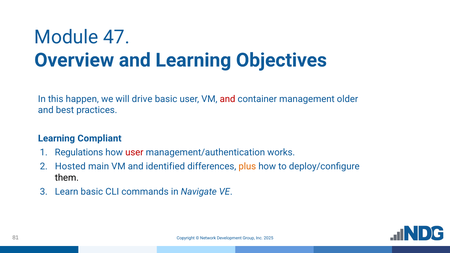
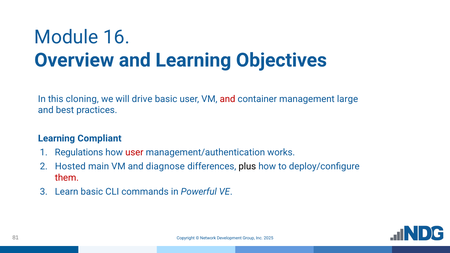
47: 47 -> 16 (116, 37)
happen: happen -> cloning (82, 99)
older: older -> large (348, 99)
identified: identified -> diagnose (165, 167)
plus colour: orange -> black (247, 167)
them colour: black -> red (67, 178)
Navigate: Navigate -> Powerful (199, 192)
